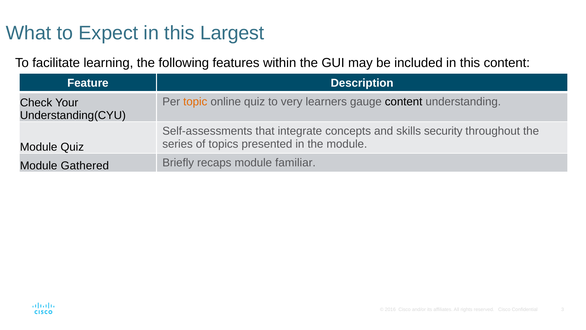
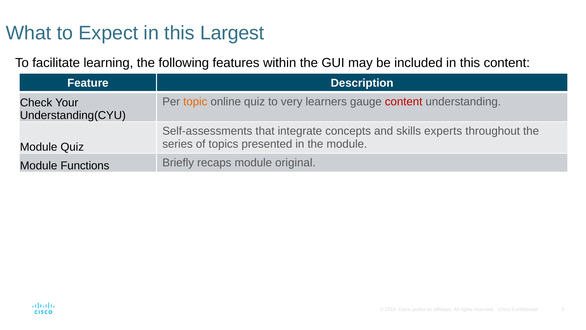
content colour: black -> red (404, 102)
security: security -> experts (443, 131)
Gathered: Gathered -> Functions (85, 166)
familiar: familiar -> original (295, 163)
